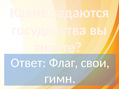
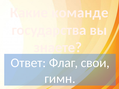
задаются: задаются -> команде (80, 13)
